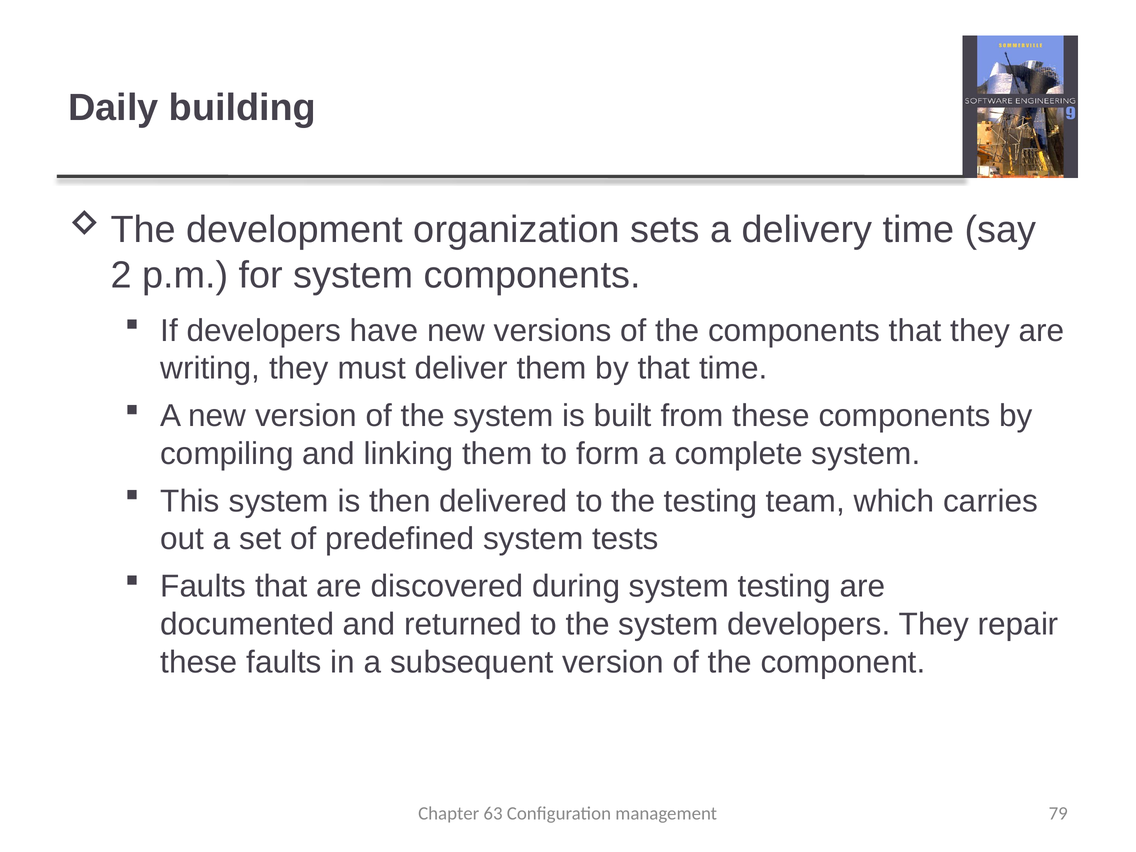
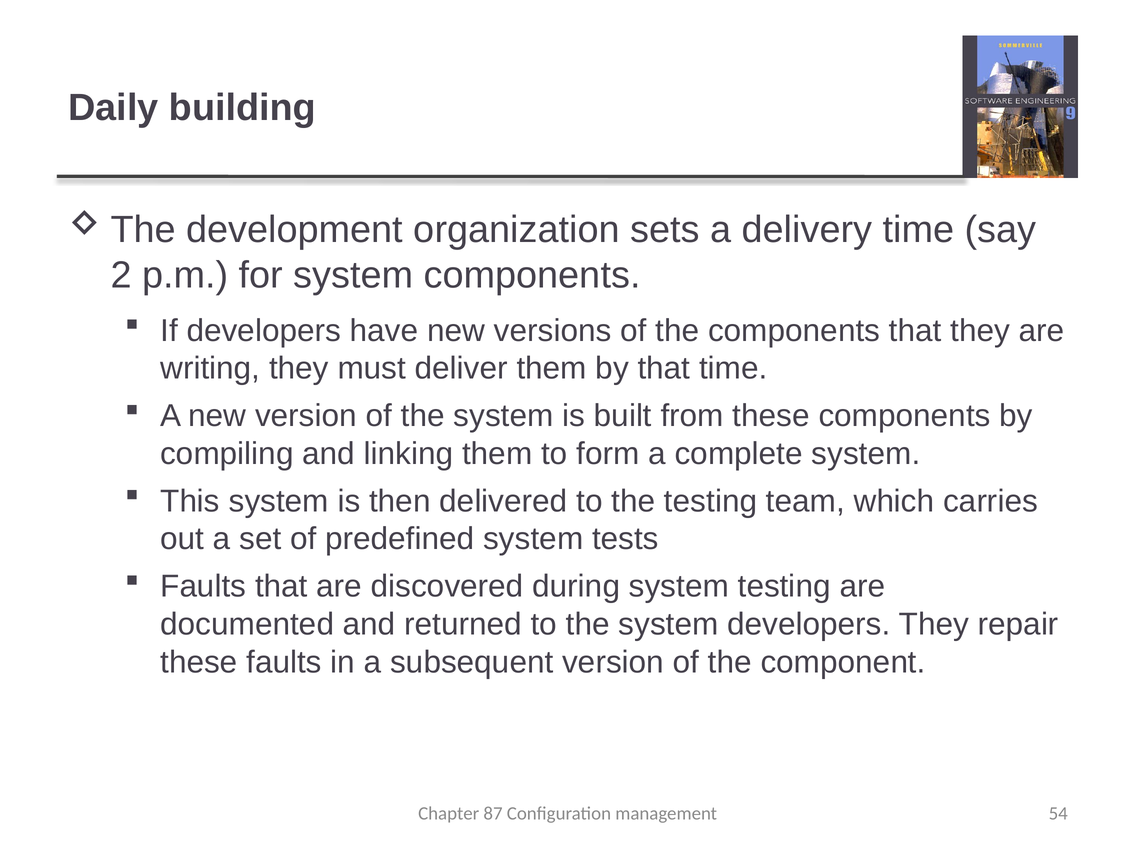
63: 63 -> 87 (493, 813)
79: 79 -> 54 (1058, 813)
